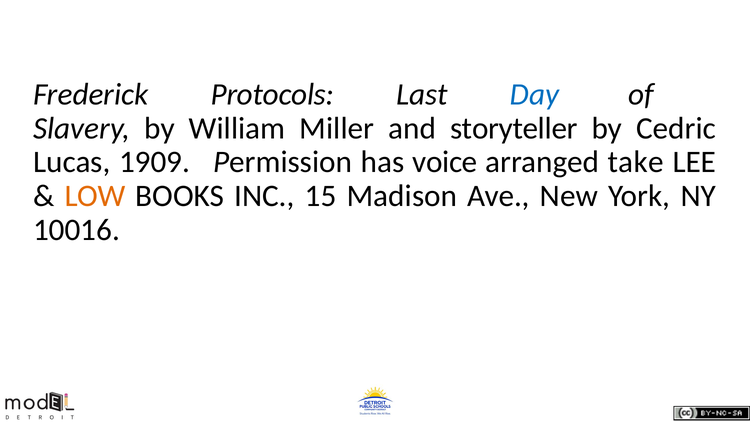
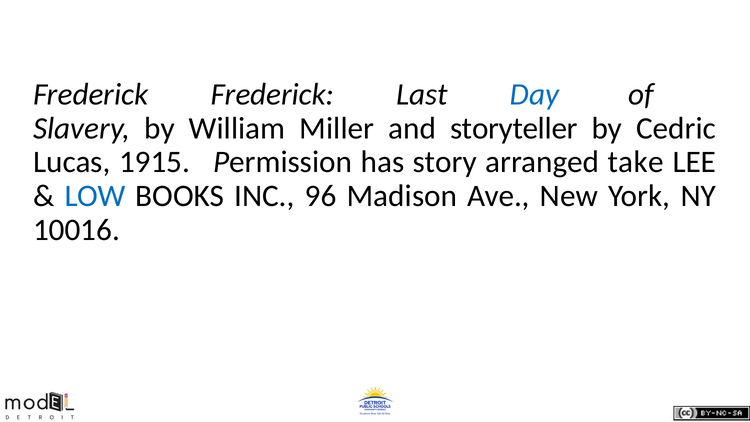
Frederick Protocols: Protocols -> Frederick (272, 95)
1909: 1909 -> 1915 (155, 162)
voice: voice -> story (445, 162)
LOW colour: orange -> blue (95, 196)
15: 15 -> 96 (321, 196)
